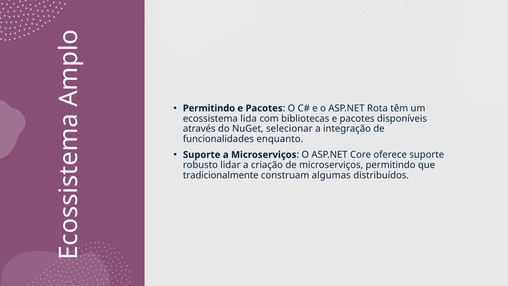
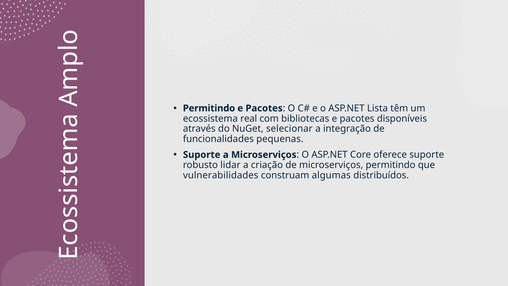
Rota: Rota -> Lista (377, 108)
lida: lida -> real (249, 118)
enquanto: enquanto -> pequenas (280, 139)
tradicionalmente: tradicionalmente -> vulnerabilidades (221, 175)
